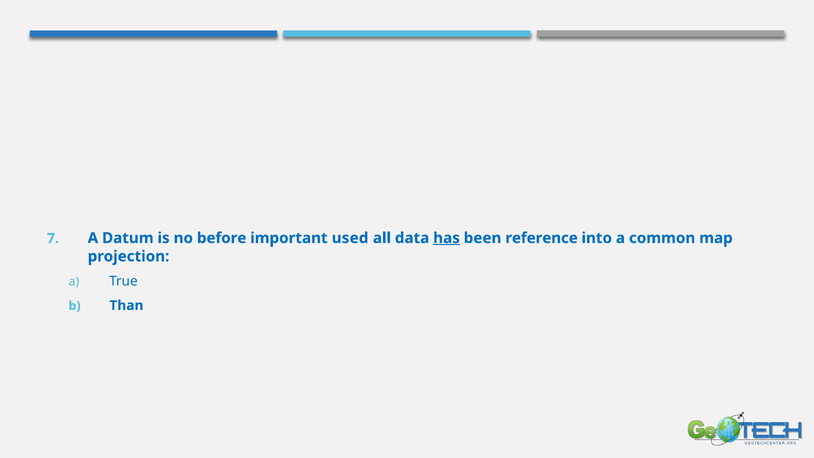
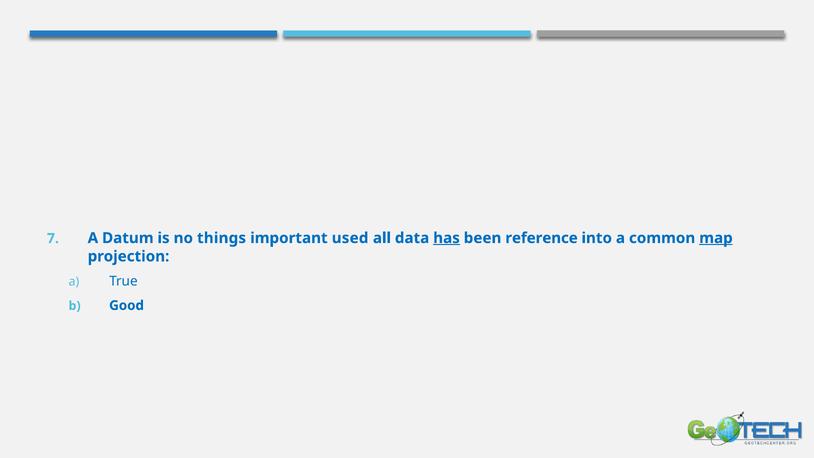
before: before -> things (222, 238)
map underline: none -> present (716, 238)
Than: Than -> Good (127, 305)
